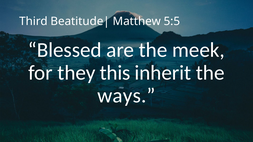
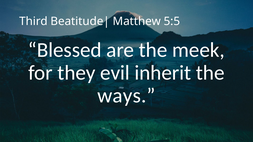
this: this -> evil (115, 73)
